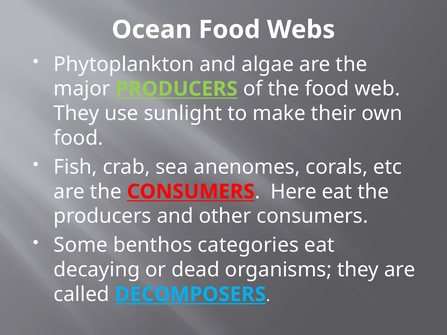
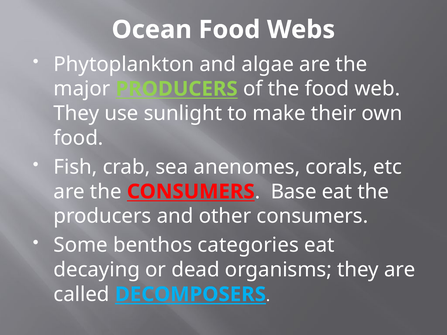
Here: Here -> Base (294, 192)
